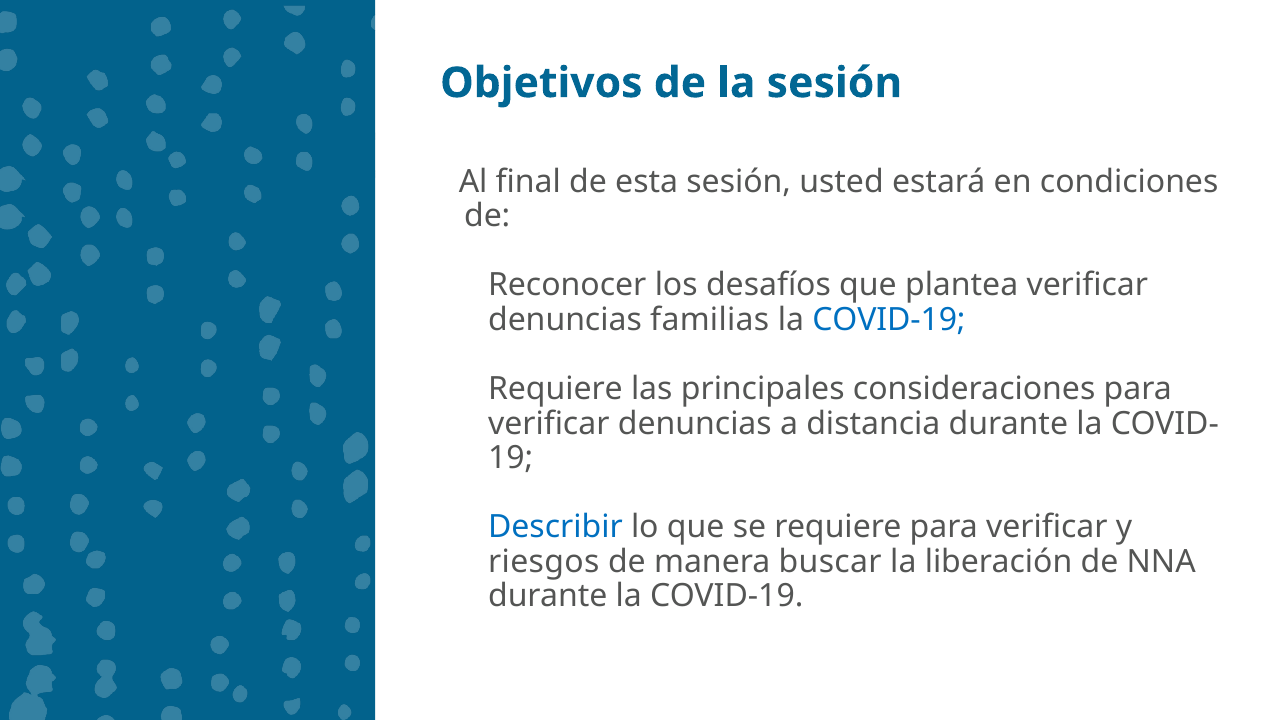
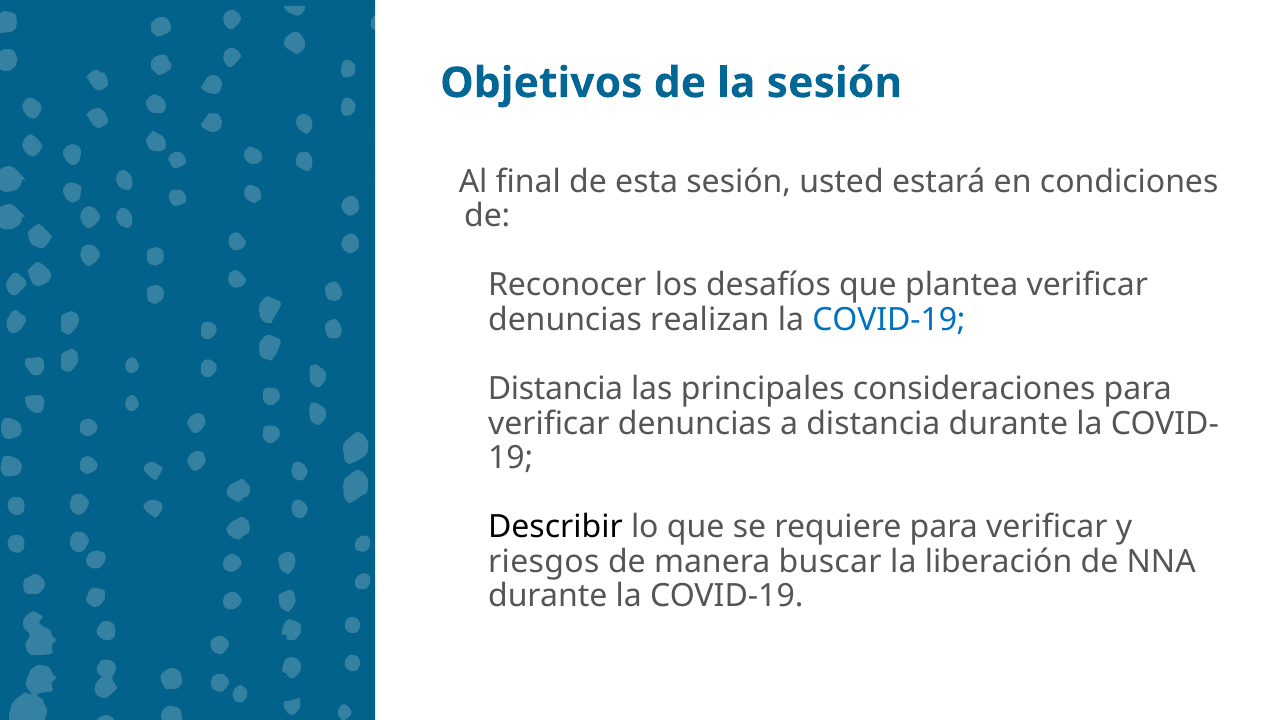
familias: familias -> realizan (710, 320)
Requiere: Requiere -> Distancia (556, 389)
Describir colour: blue -> black (555, 527)
